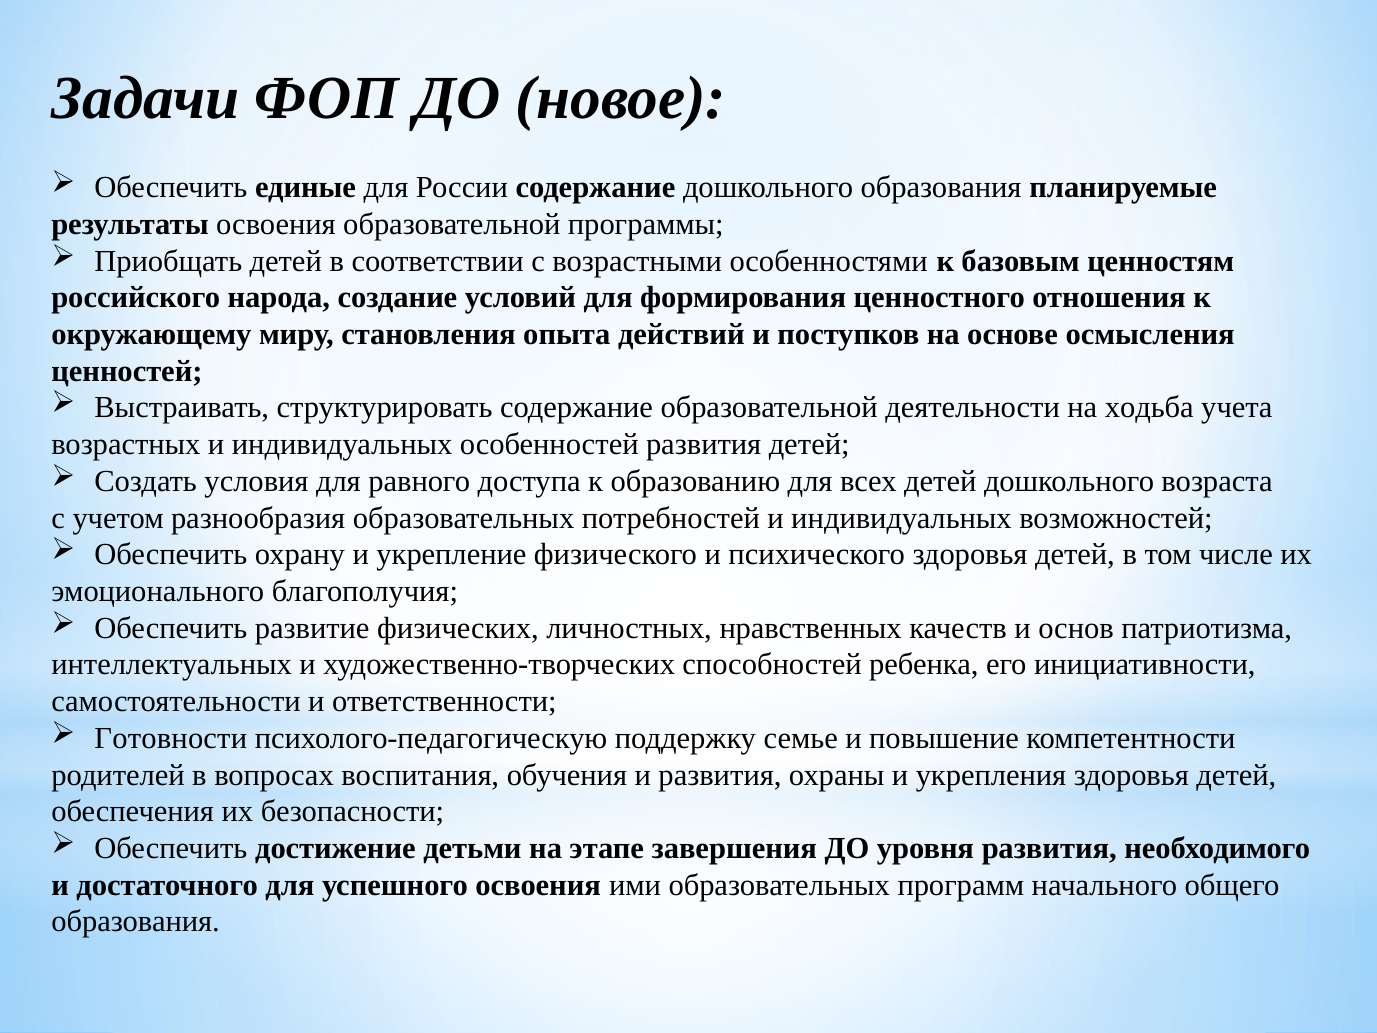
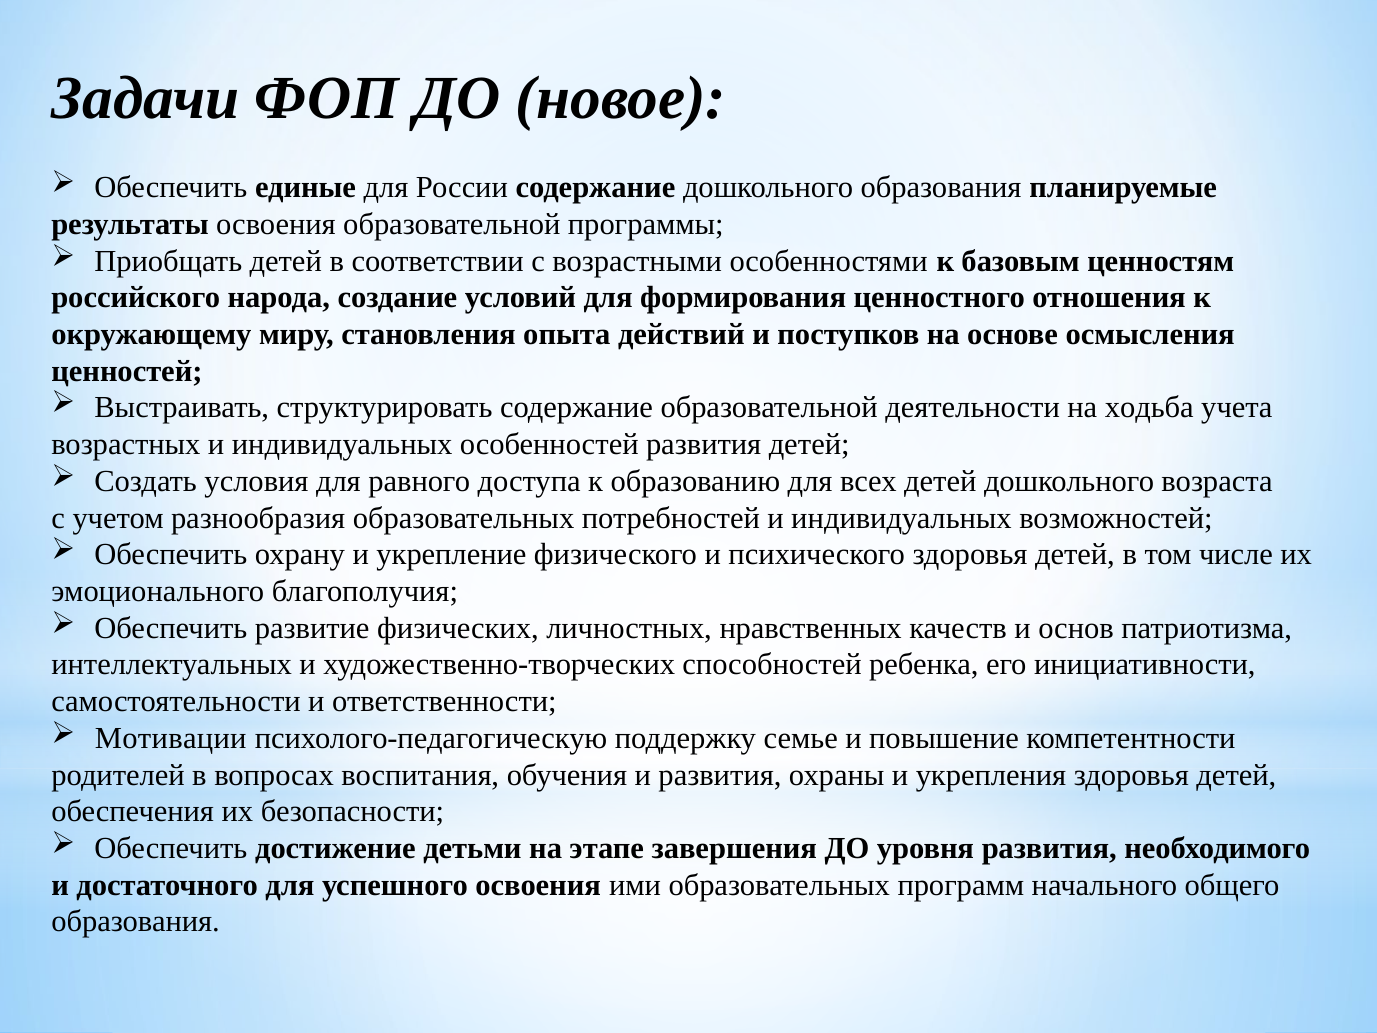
Готовности: Готовности -> Мотивации (171, 738)
